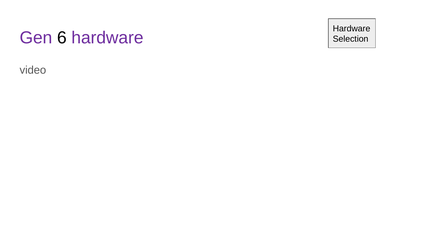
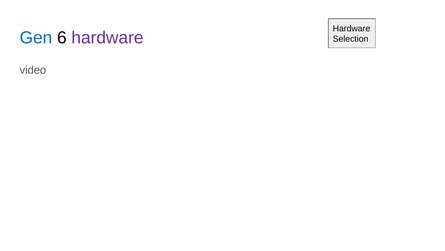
Gen colour: purple -> blue (36, 38)
